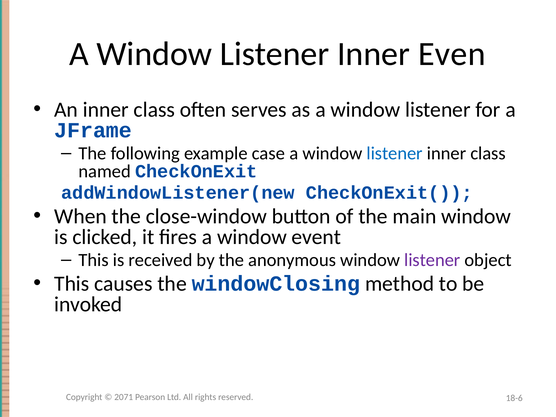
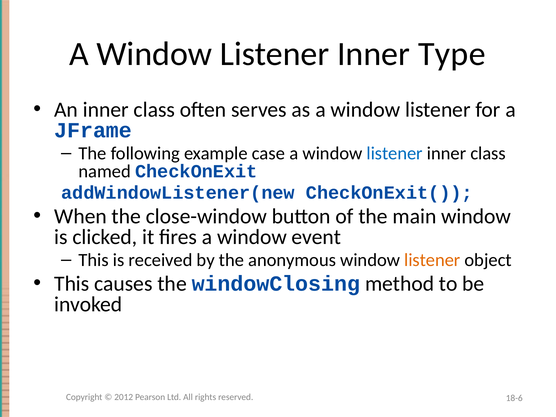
Even: Even -> Type (452, 54)
listener colour: purple -> orange (432, 260)
2071: 2071 -> 2012 (124, 397)
